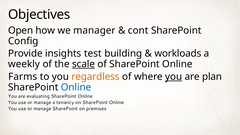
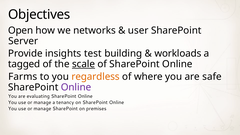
manager: manager -> networks (95, 30)
cont: cont -> user (138, 30)
Config: Config -> Server (23, 41)
weekly: weekly -> tagged (24, 64)
you underline: present -> none (174, 77)
plan: plan -> safe (212, 77)
Online colour: blue -> purple (76, 87)
